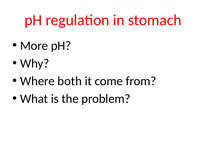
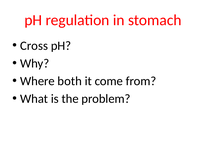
More: More -> Cross (34, 46)
